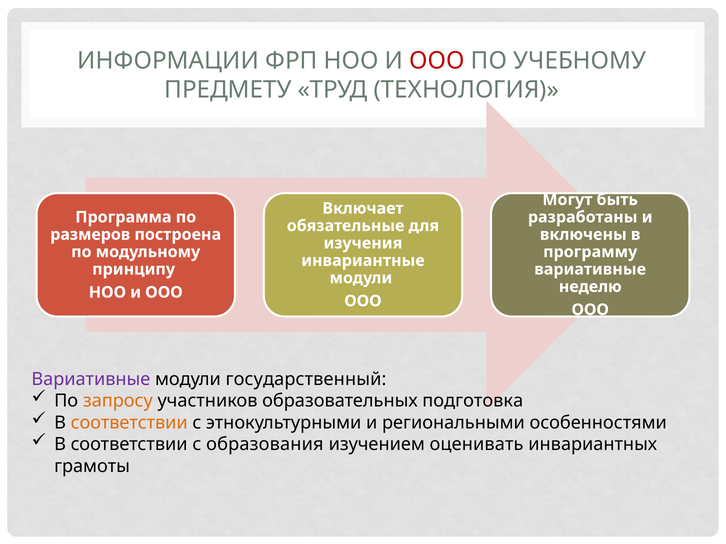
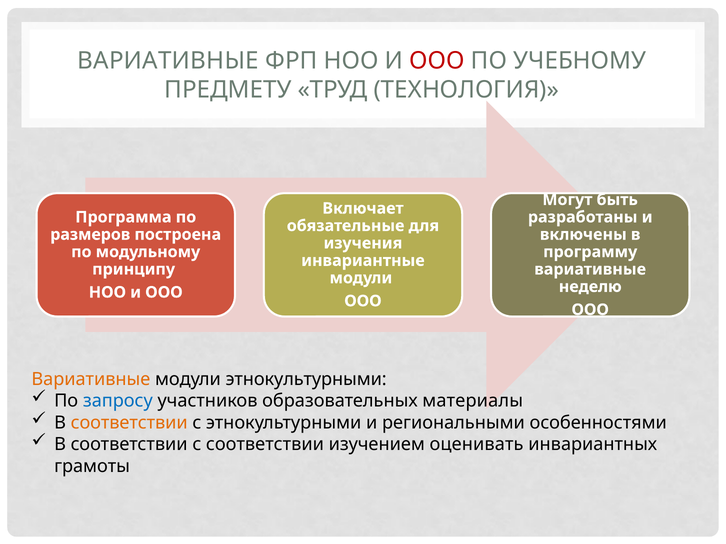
ИНФОРМАЦИИ: ИНФОРМАЦИИ -> ВАРИАТИВНЫЕ (168, 61)
Вариативные colour: purple -> orange (91, 379)
модули государственный: государственный -> этнокультурными (306, 379)
запросу colour: orange -> blue (118, 401)
подготовка: подготовка -> материалы (473, 401)
с образования: образования -> соответствии (265, 445)
